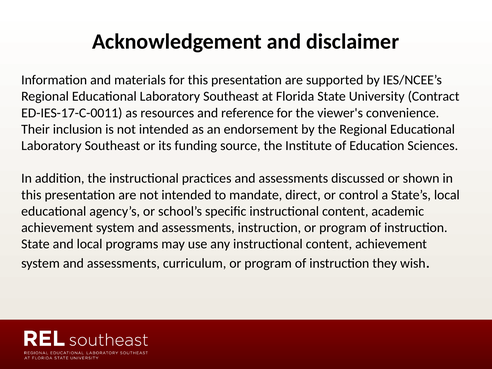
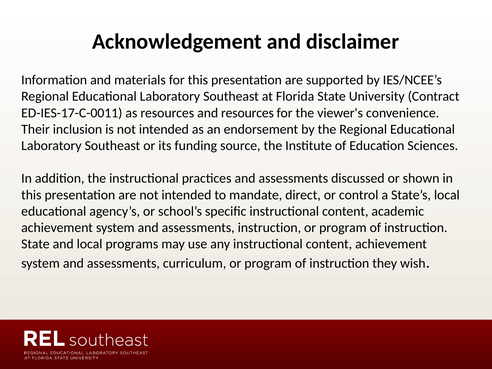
and reference: reference -> resources (247, 113)
